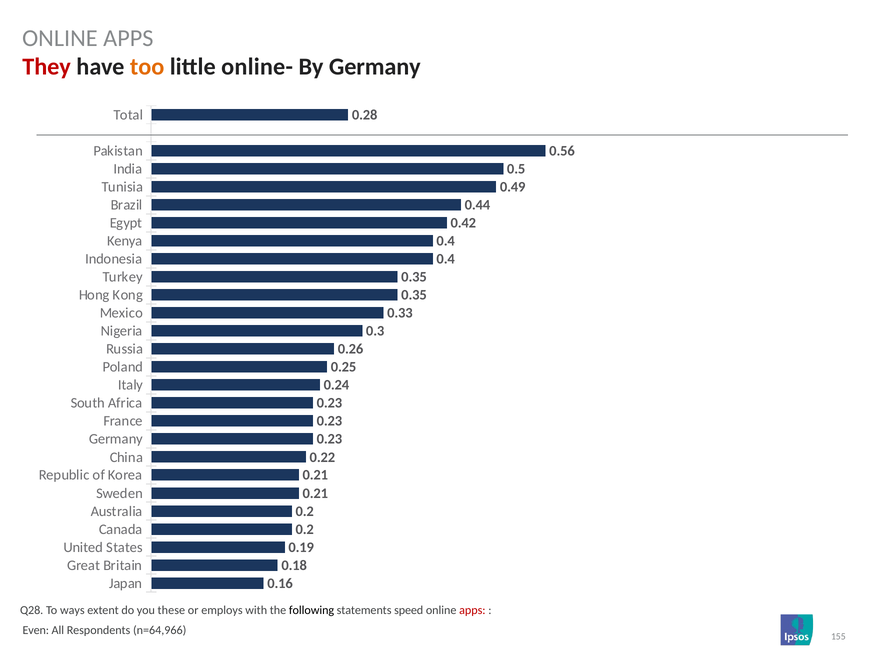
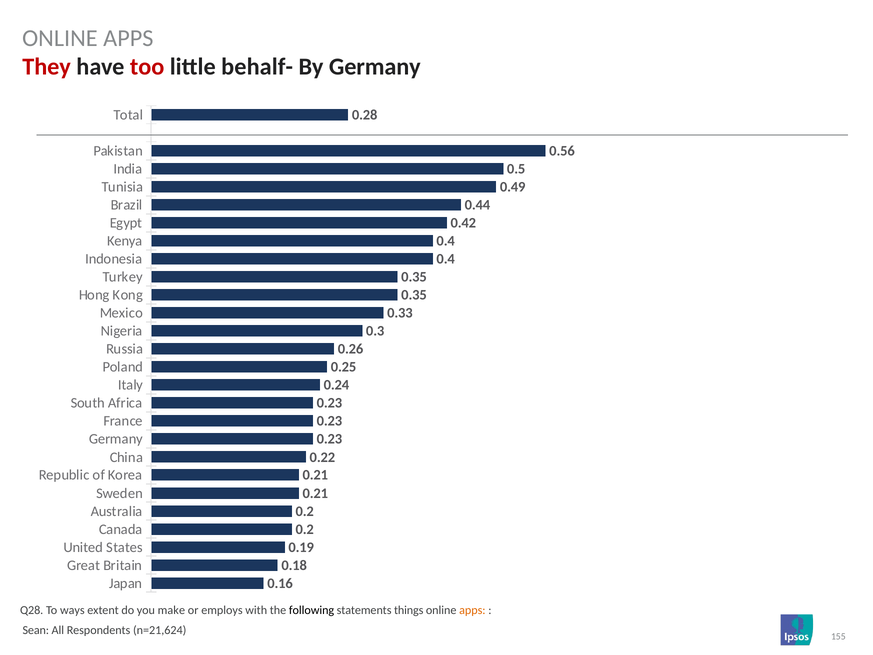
too colour: orange -> red (147, 67)
online-: online- -> behalf- (257, 67)
these: these -> make (171, 610)
speed: speed -> things (409, 610)
apps colour: red -> orange (472, 610)
Even: Even -> Sean (36, 630)
n=64,966: n=64,966 -> n=21,624 (160, 630)
